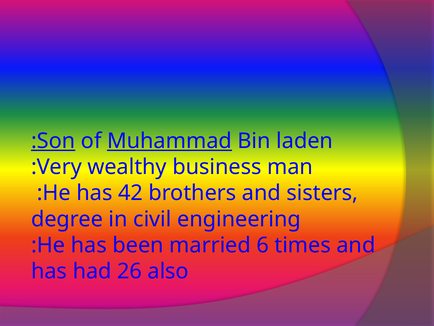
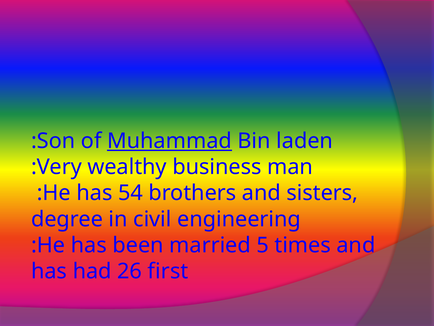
:Son underline: present -> none (53, 141)
42: 42 -> 54 (130, 193)
6: 6 -> 5 (263, 245)
also: also -> first (168, 271)
